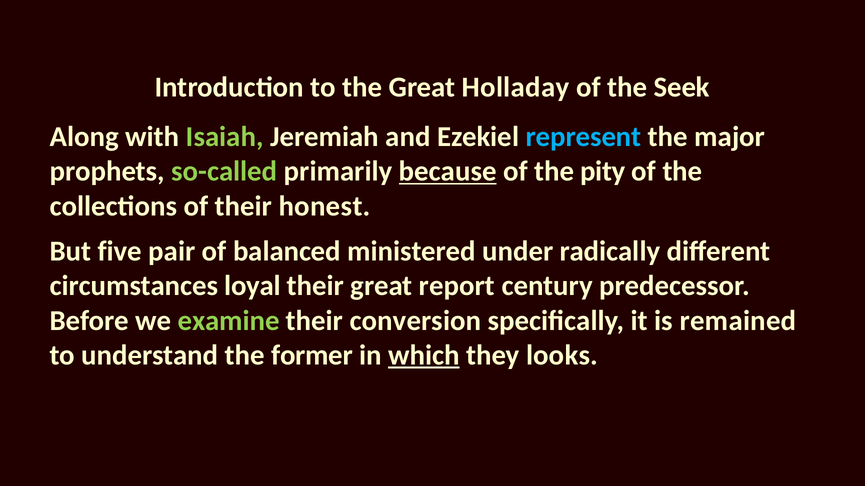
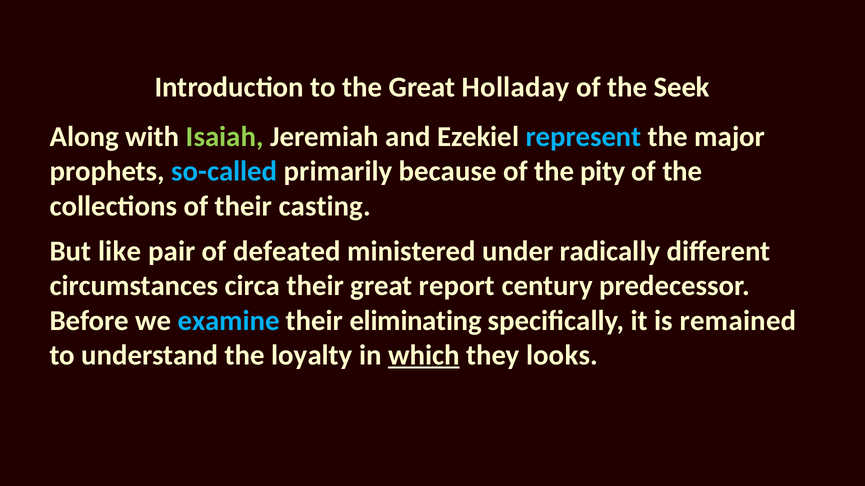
so-called colour: light green -> light blue (224, 172)
because underline: present -> none (448, 172)
honest: honest -> casting (325, 206)
five: five -> like (120, 252)
balanced: balanced -> defeated (287, 252)
loyal: loyal -> circa (253, 286)
examine colour: light green -> light blue (229, 321)
conversion: conversion -> eliminating (416, 321)
former: former -> loyalty (312, 355)
